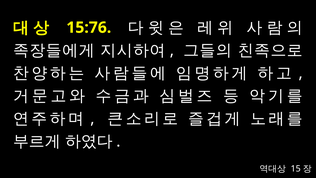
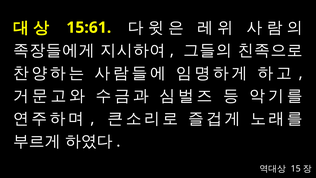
15:76: 15:76 -> 15:61 (89, 28)
